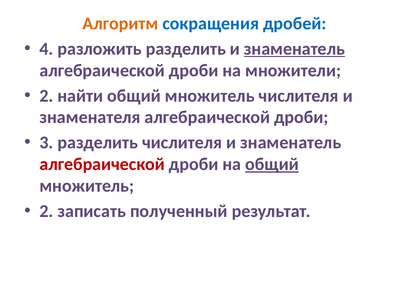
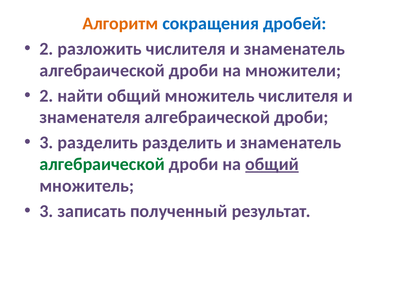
4: 4 -> 2 (46, 49)
разложить разделить: разделить -> числителя (186, 49)
знаменатель underline: present -> none (294, 49)
разделить числителя: числителя -> разделить (182, 143)
алгебраической colour: red -> green (102, 164)
2: 2 -> 3 (46, 211)
